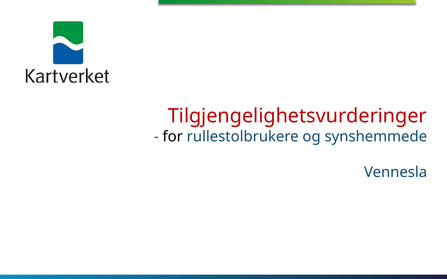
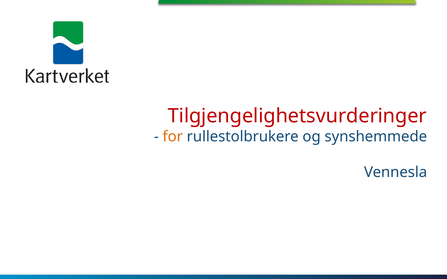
for colour: black -> orange (173, 137)
